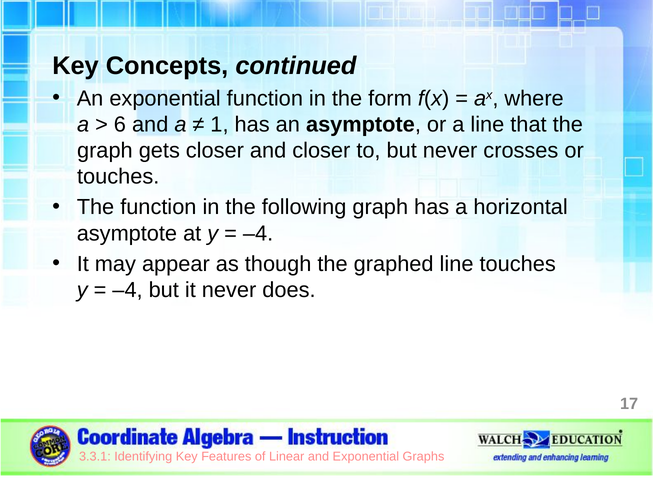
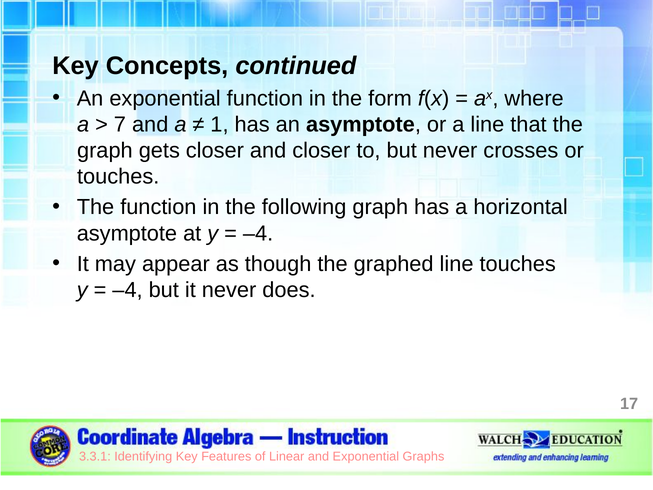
6: 6 -> 7 (120, 124)
